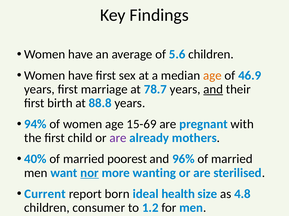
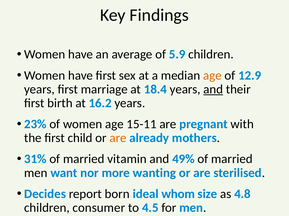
5.6: 5.6 -> 5.9 (177, 55)
46.9: 46.9 -> 12.9 (250, 76)
78.7: 78.7 -> 18.4 (155, 90)
88.8: 88.8 -> 16.2 (100, 103)
94%: 94% -> 23% (35, 125)
15-69: 15-69 -> 15-11 (142, 125)
are colour: purple -> orange (118, 138)
40%: 40% -> 31% (35, 160)
poorest: poorest -> vitamin (127, 160)
96%: 96% -> 49% (183, 160)
nor underline: present -> none (90, 173)
Current: Current -> Decides (45, 194)
health: health -> whom (178, 194)
1.2: 1.2 -> 4.5 (150, 208)
